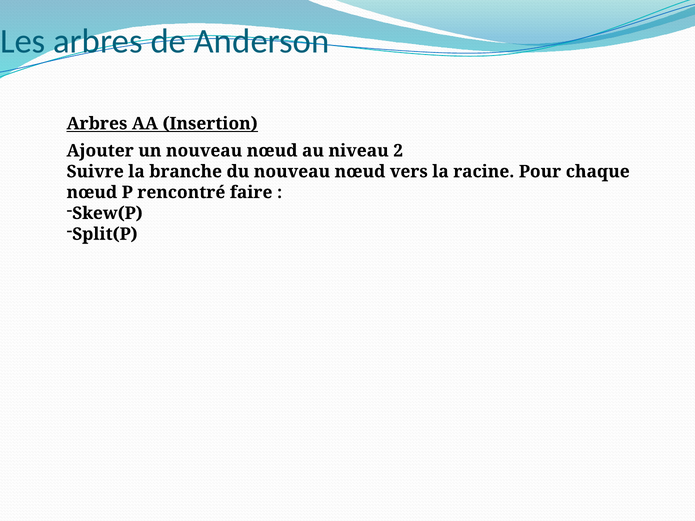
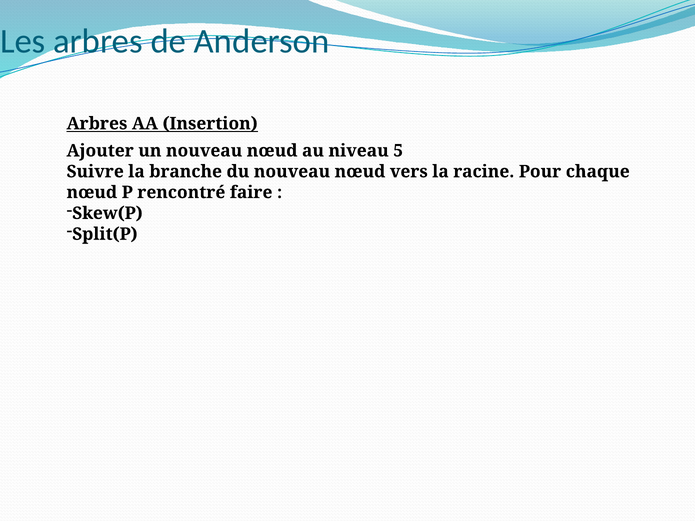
2: 2 -> 5 (398, 151)
